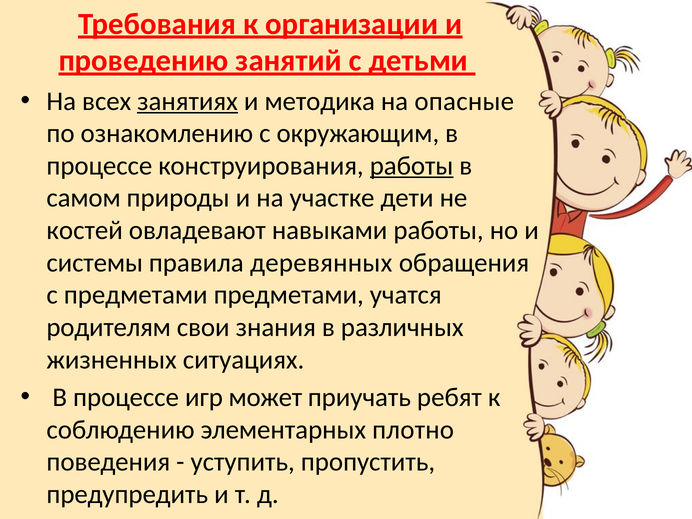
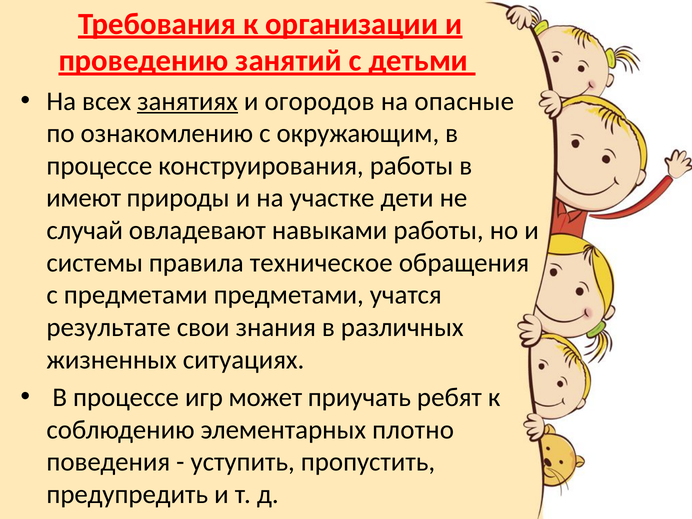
методика: методика -> огородов (320, 101)
работы underline: present -> none (412, 166)
самом: самом -> имеют (84, 198)
костей: костей -> случай (85, 230)
деревянных: деревянных -> техническое (321, 263)
родителям: родителям -> результате (109, 327)
